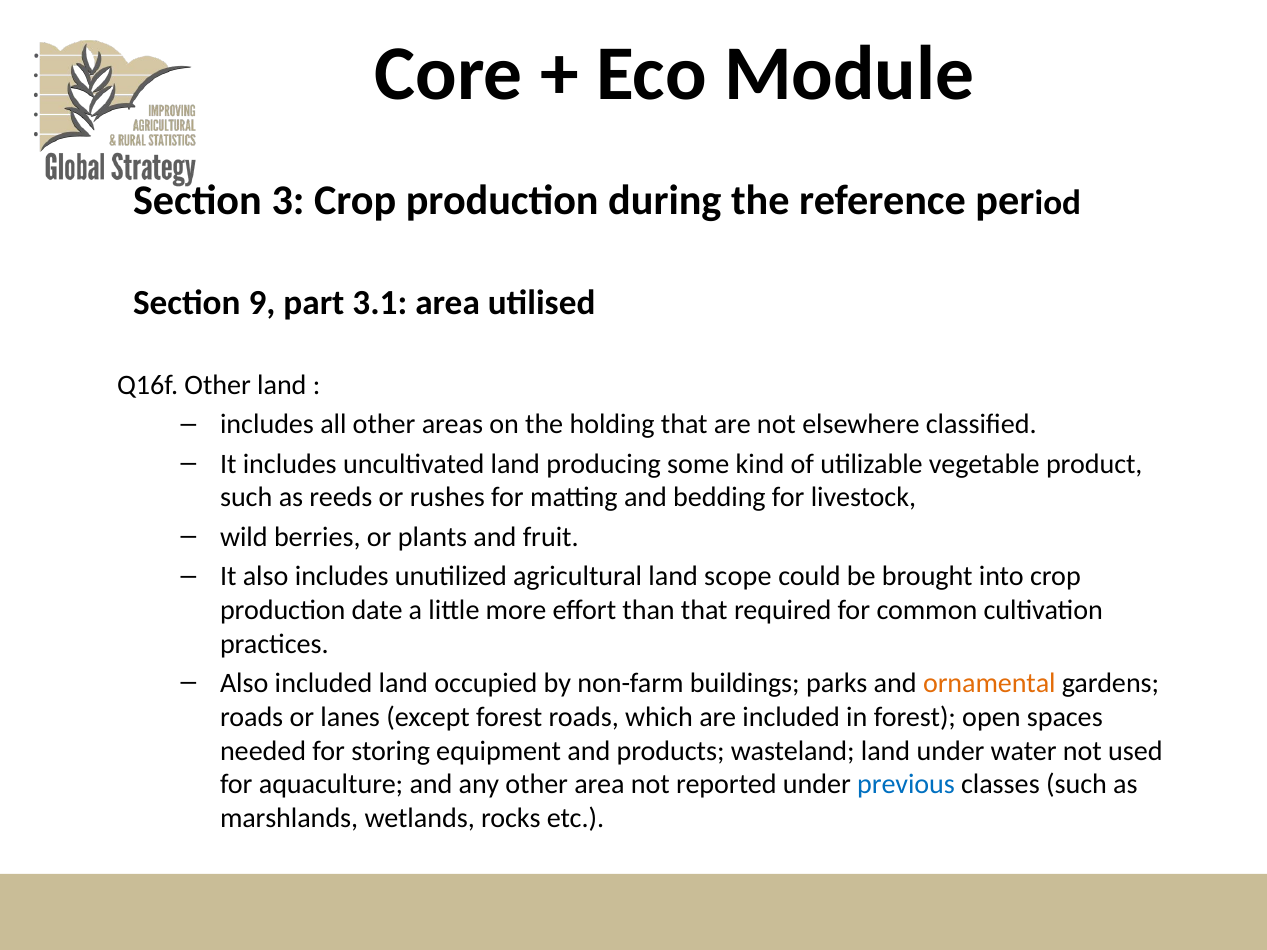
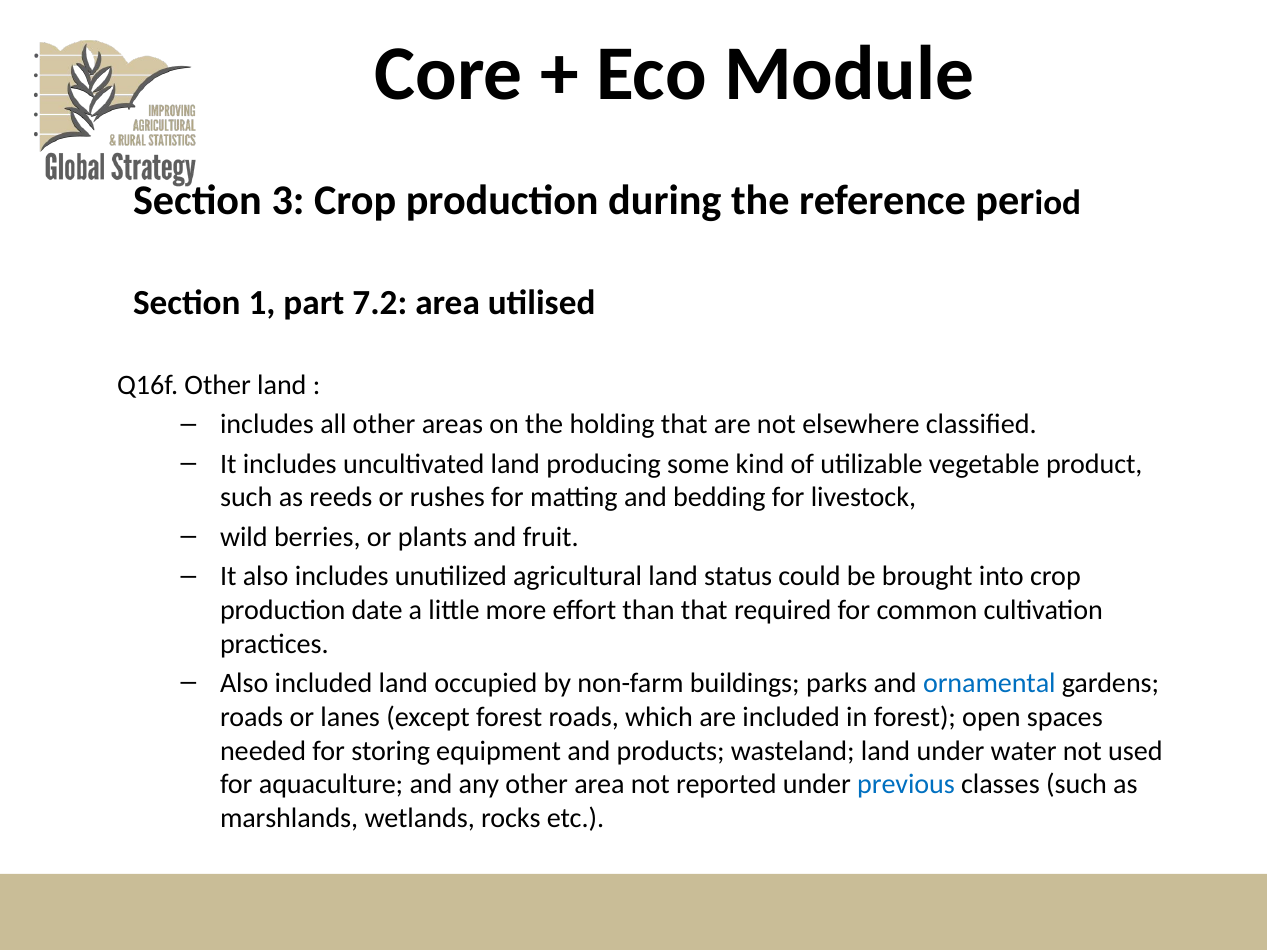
9: 9 -> 1 (262, 303)
3.1: 3.1 -> 7.2 (380, 303)
scope: scope -> status (738, 577)
ornamental colour: orange -> blue (989, 684)
